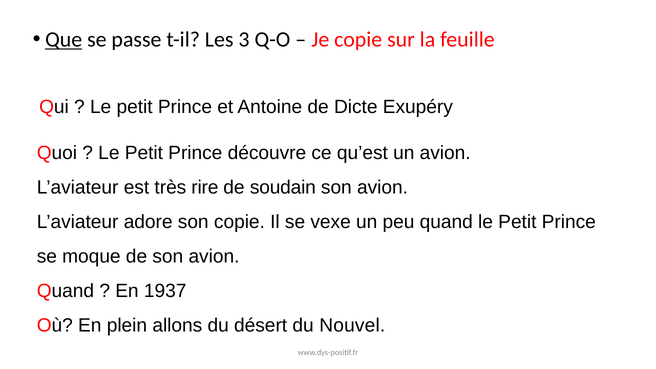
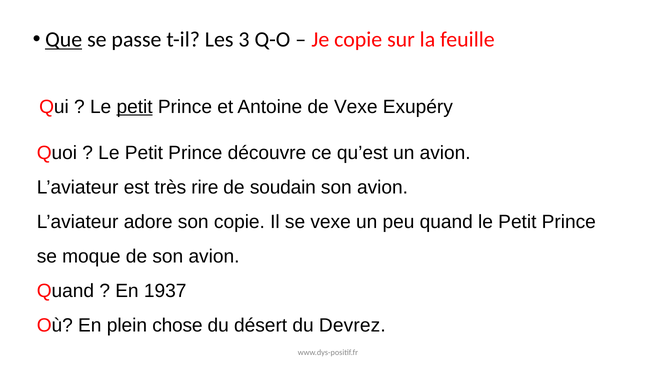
petit underline: none -> present (135, 107)
de Dicte: Dicte -> Vexe (356, 107)
allons: allons -> chose (177, 325)
Nouvel: Nouvel -> Devrez (352, 325)
